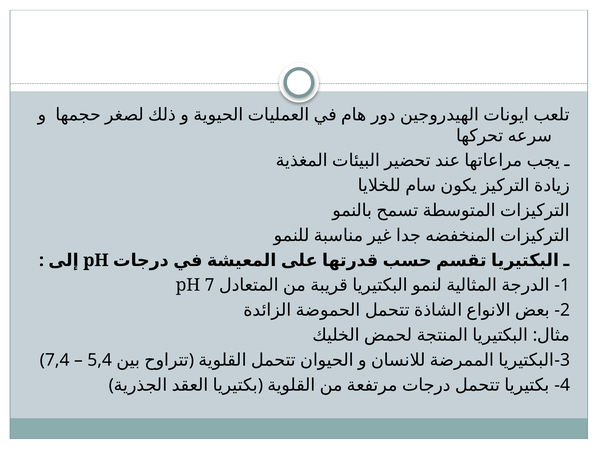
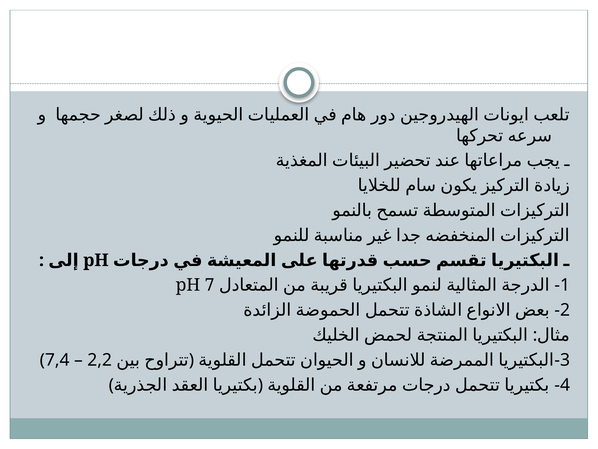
5,4: 5,4 -> 2,2 (100, 360)
